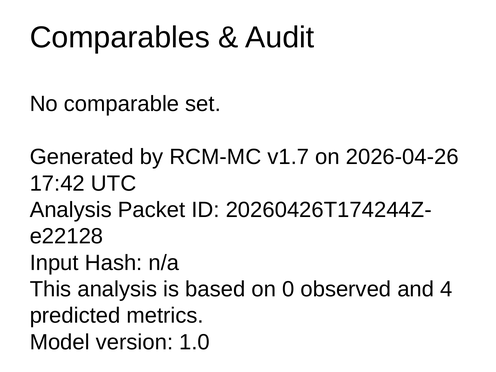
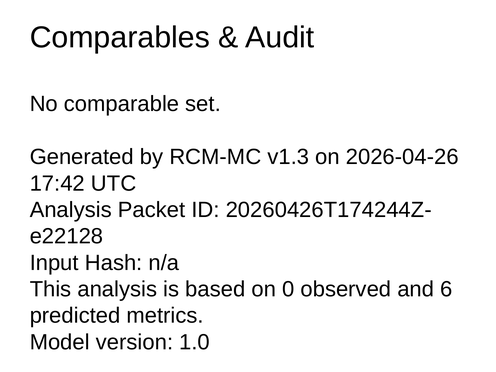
v1.7: v1.7 -> v1.3 (288, 157)
4: 4 -> 6 (446, 289)
